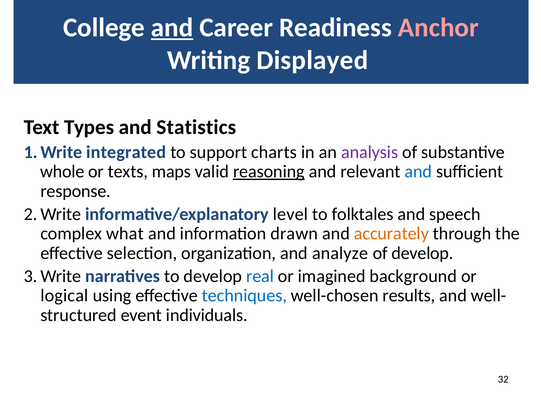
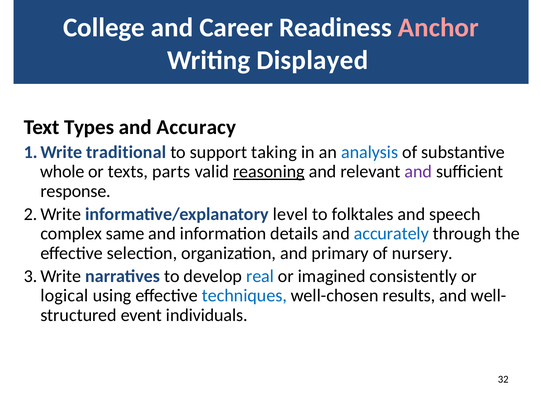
and underline: present -> none (172, 28)
Statistics: Statistics -> Accuracy (196, 127)
integrated: integrated -> traditional (126, 152)
charts: charts -> taking (274, 152)
analysis colour: purple -> blue (370, 152)
maps: maps -> parts (171, 171)
and colour: blue -> purple (418, 171)
what: what -> same (125, 233)
drawn: drawn -> details (294, 233)
accurately colour: orange -> blue (391, 233)
analyze: analyze -> primary (340, 253)
of develop: develop -> nursery (422, 253)
background: background -> consistently (413, 276)
